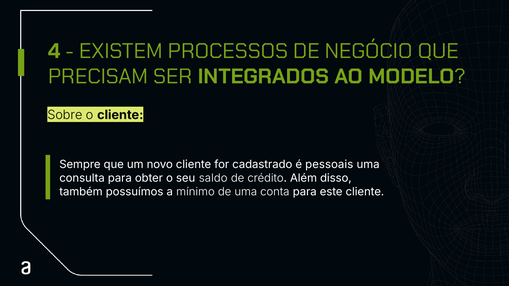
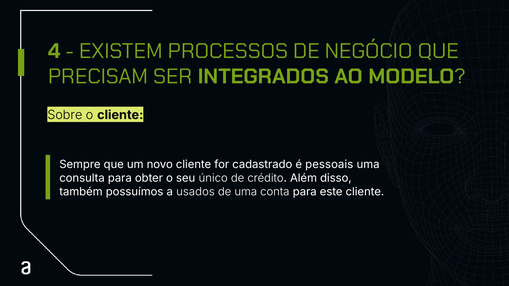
saldo: saldo -> único (213, 178)
mínimo: mínimo -> usados (195, 192)
